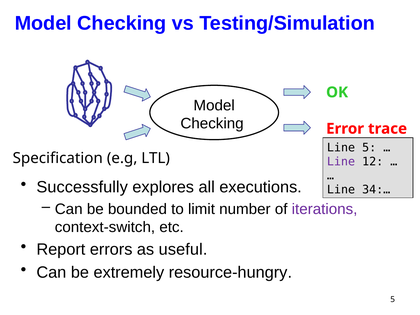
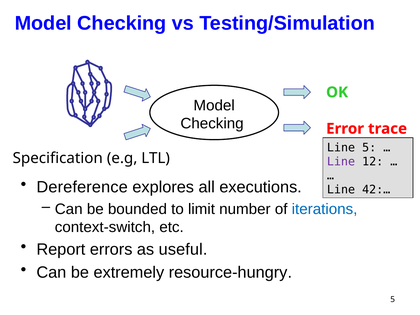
Successfully: Successfully -> Dereference (82, 187)
34:…: 34:… -> 42:… (376, 190)
iterations colour: purple -> blue (325, 209)
